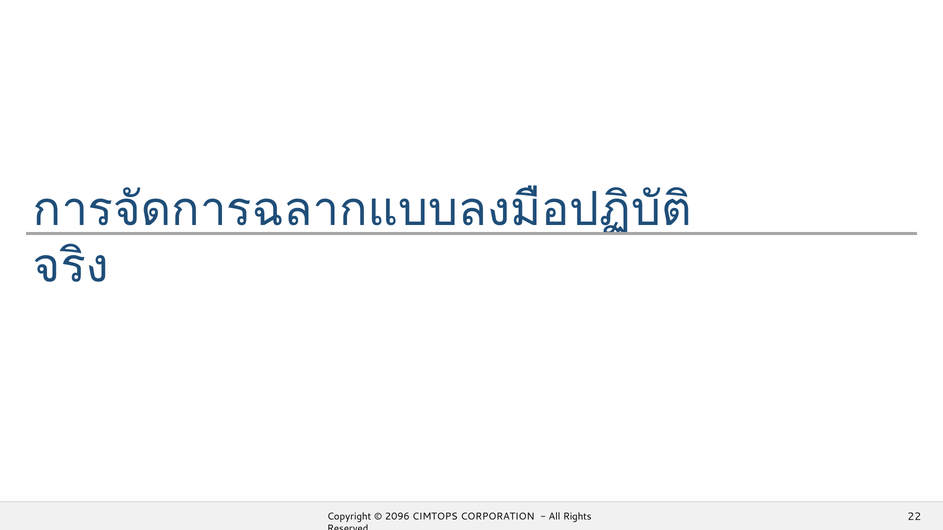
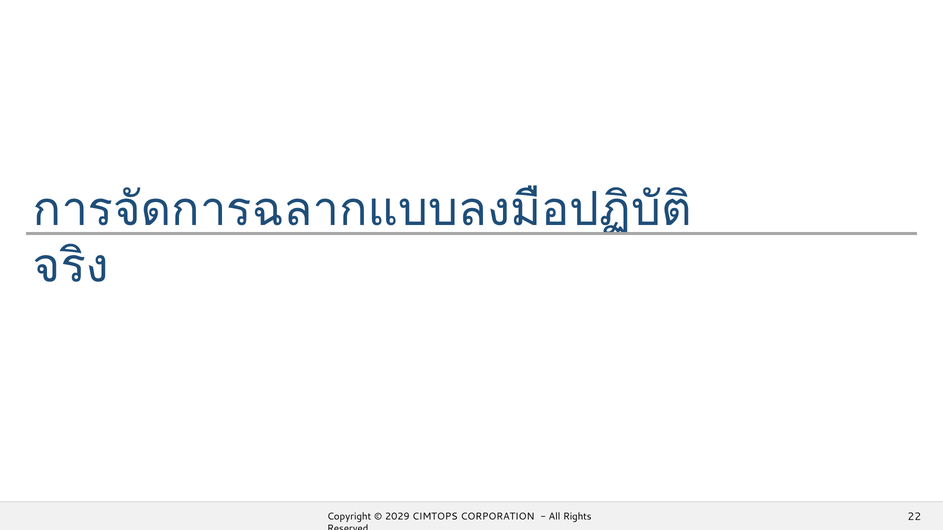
2096: 2096 -> 2029 (397, 517)
